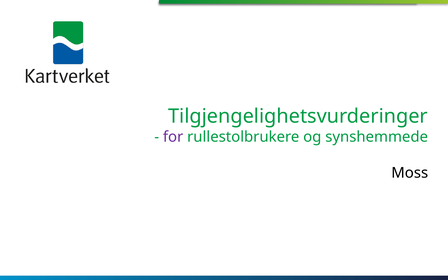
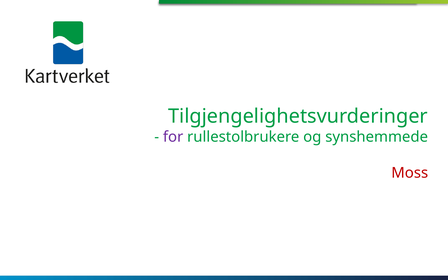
Moss colour: black -> red (410, 173)
